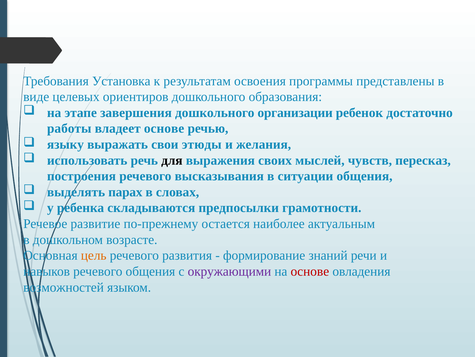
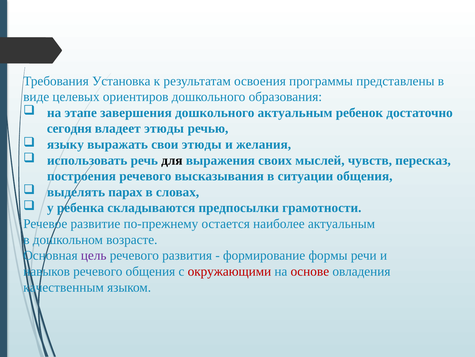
дошкольного организации: организации -> актуальным (295, 112)
работы: работы -> сегодня (69, 128)
владеет основе: основе -> этюды (164, 128)
цель colour: orange -> purple (94, 255)
знаний: знаний -> формы (328, 255)
окружающими colour: purple -> red (229, 271)
возможностей: возможностей -> качественным (64, 287)
